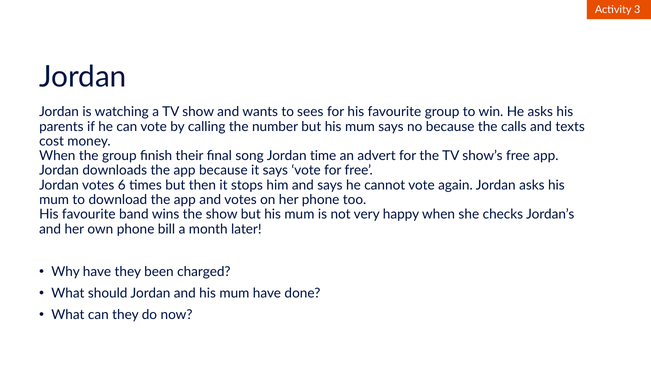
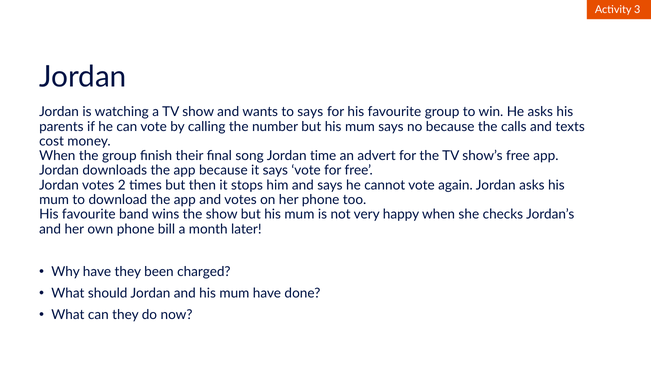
to sees: sees -> says (310, 112)
6: 6 -> 2 (122, 185)
